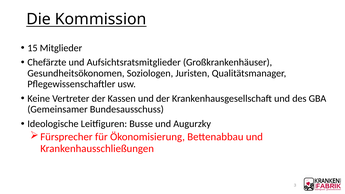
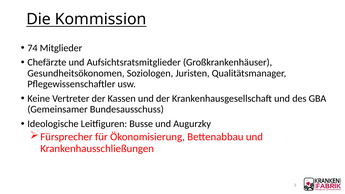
15: 15 -> 74 (32, 48)
